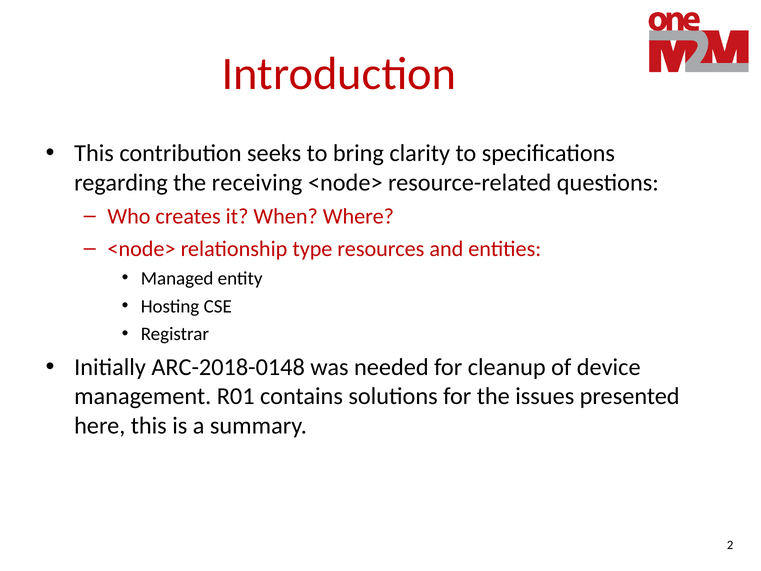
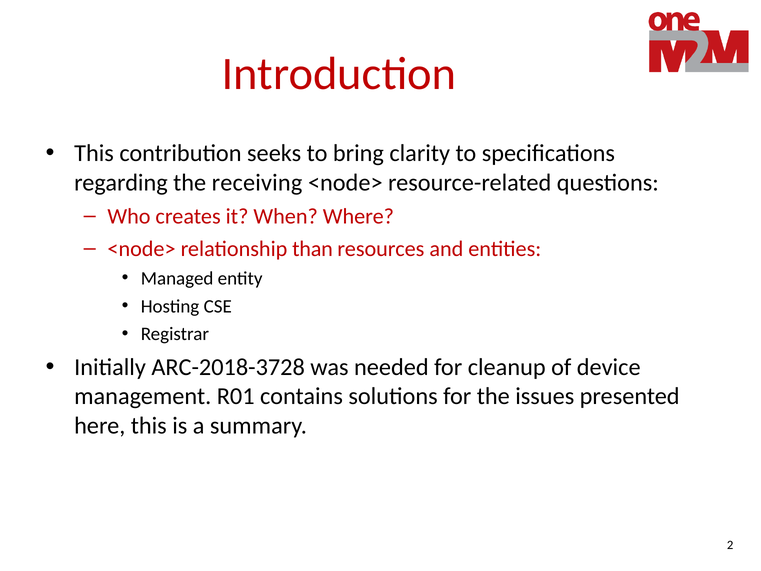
type: type -> than (312, 249)
ARC-2018-0148: ARC-2018-0148 -> ARC-2018-3728 (228, 367)
